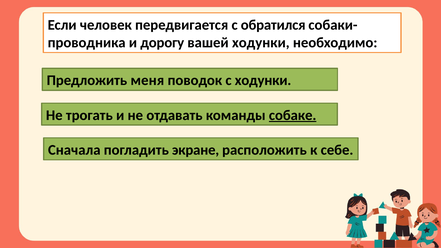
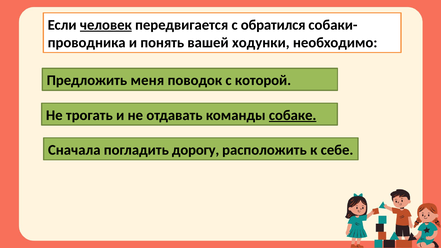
человек underline: none -> present (106, 25)
дорогу: дорогу -> понять (162, 43)
с ходунки: ходунки -> которой (263, 80)
экране: экране -> дорогу (196, 150)
